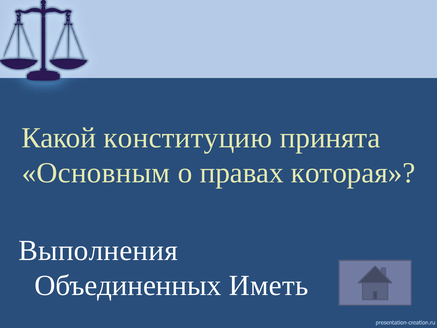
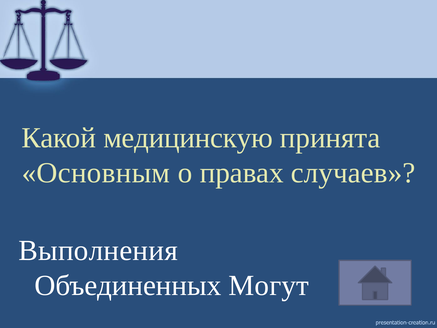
конституцию: конституцию -> медицинскую (188, 138)
которая: которая -> случаев (353, 173)
Иметь: Иметь -> Могут (269, 285)
